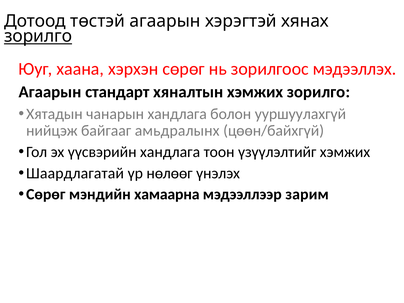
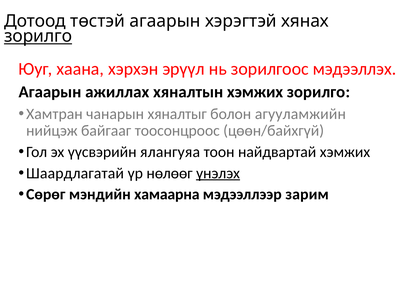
хэрхэн сөрөг: сөрөг -> эрүүл (184, 69)
стандарт: стандарт -> ажиллах (117, 92)
Хятадын: Хятадын -> Хамтран (54, 114)
чанарын хандлага: хандлага -> хяналтыг (177, 114)
ууршуулахгүй: ууршуулахгүй -> агууламжийн (300, 114)
амьдралынх: амьдралынх -> тоосонцроос (177, 131)
үүсвэрийн хандлага: хандлага -> ялангуяа (170, 152)
үзүүлэлтийг: үзүүлэлтийг -> найдвартай (277, 152)
үнэлэх underline: none -> present (218, 173)
